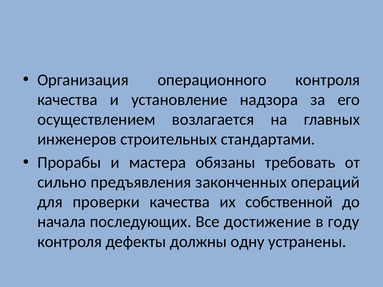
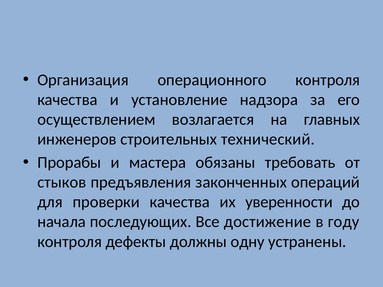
стандартами: стандартами -> технический (268, 139)
сильно: сильно -> стыков (62, 182)
собственной: собственной -> уверенности (289, 202)
